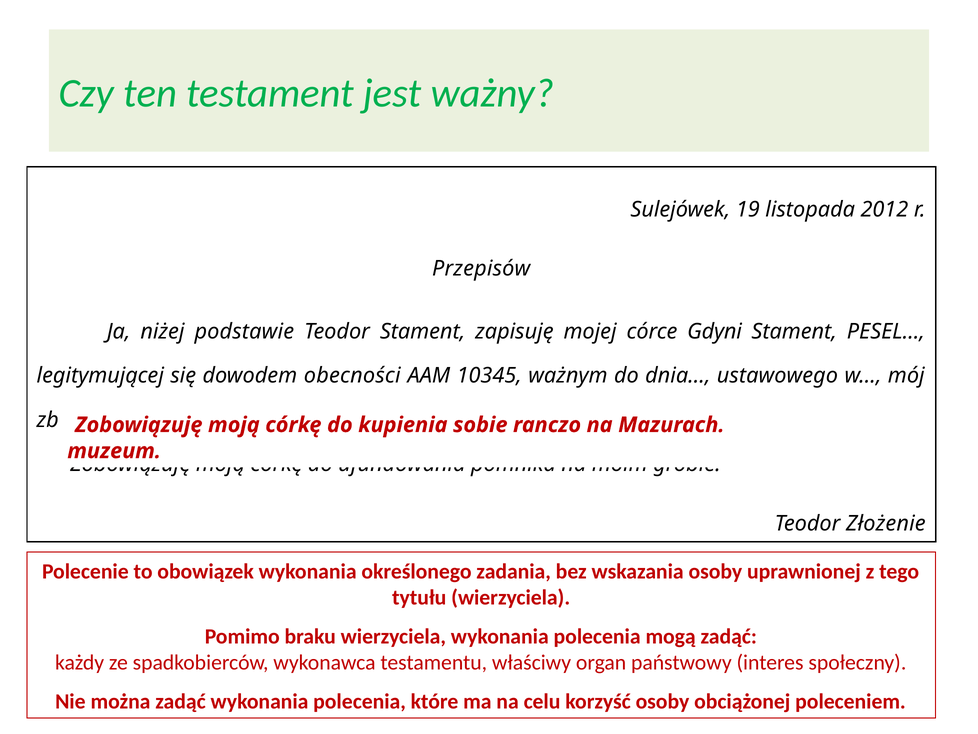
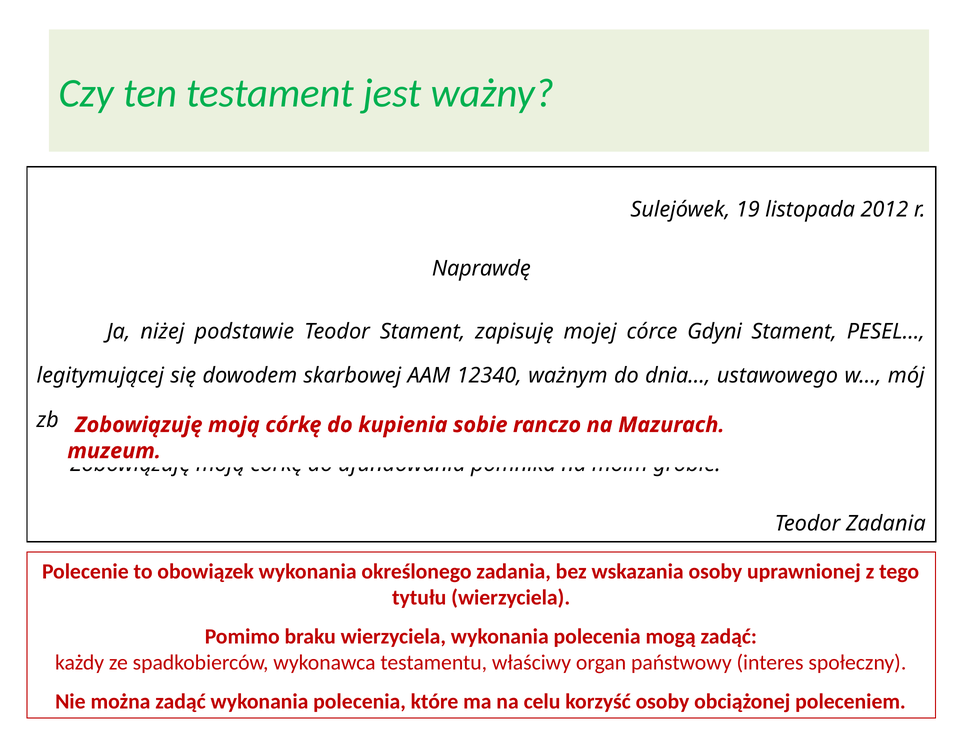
Przepisów: Przepisów -> Naprawdę (481, 269)
obecności: obecności -> skarbowej (352, 376)
10345: 10345 -> 12340 (489, 376)
Teodor Złożenie: Złożenie -> Zadania (886, 523)
